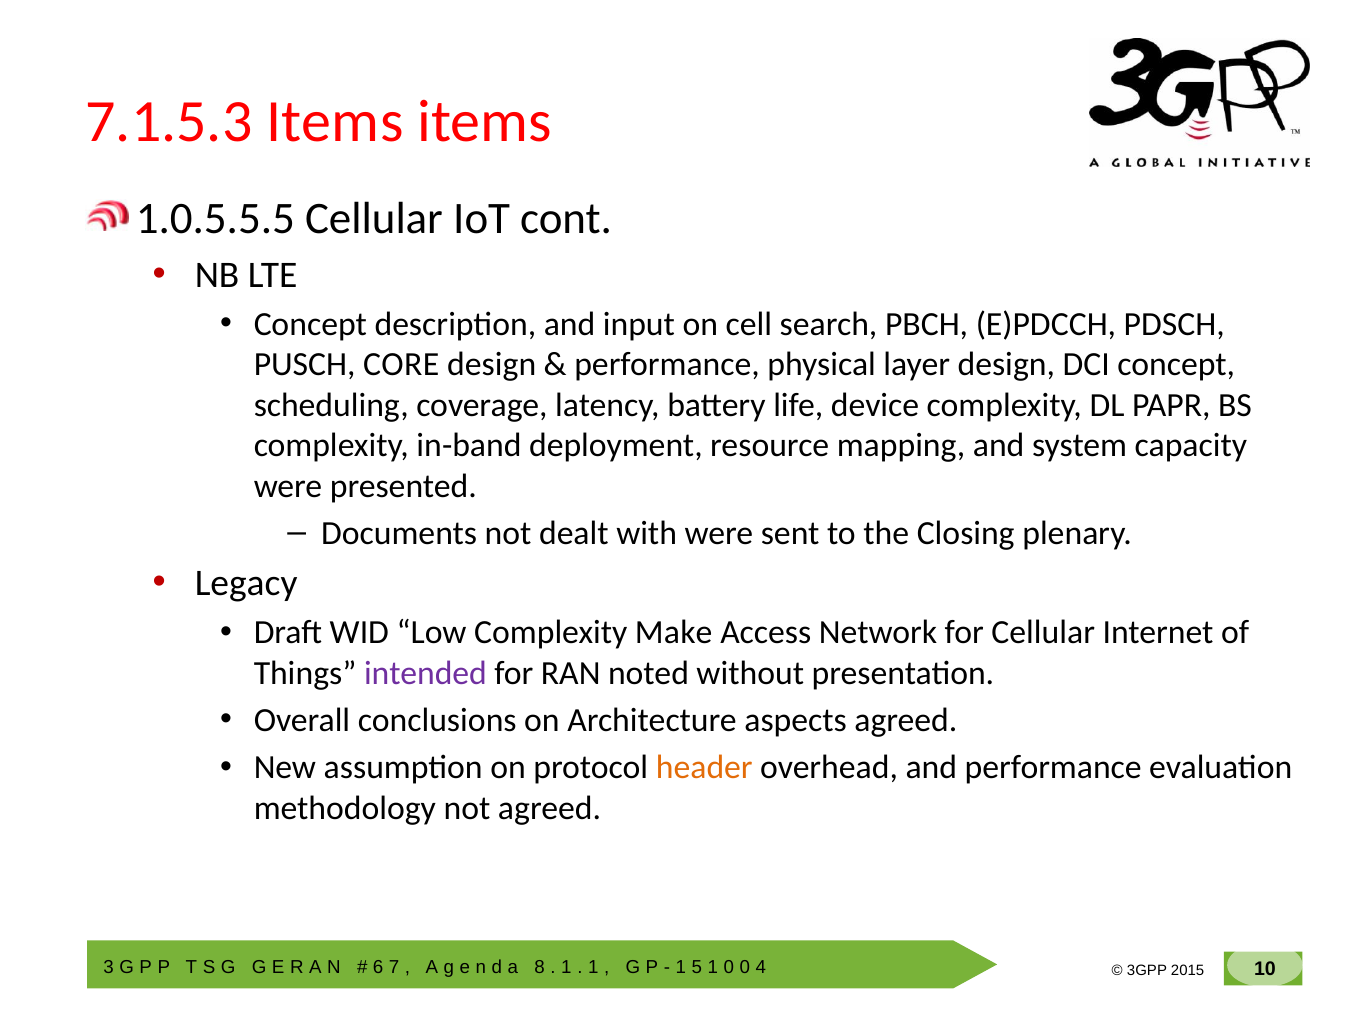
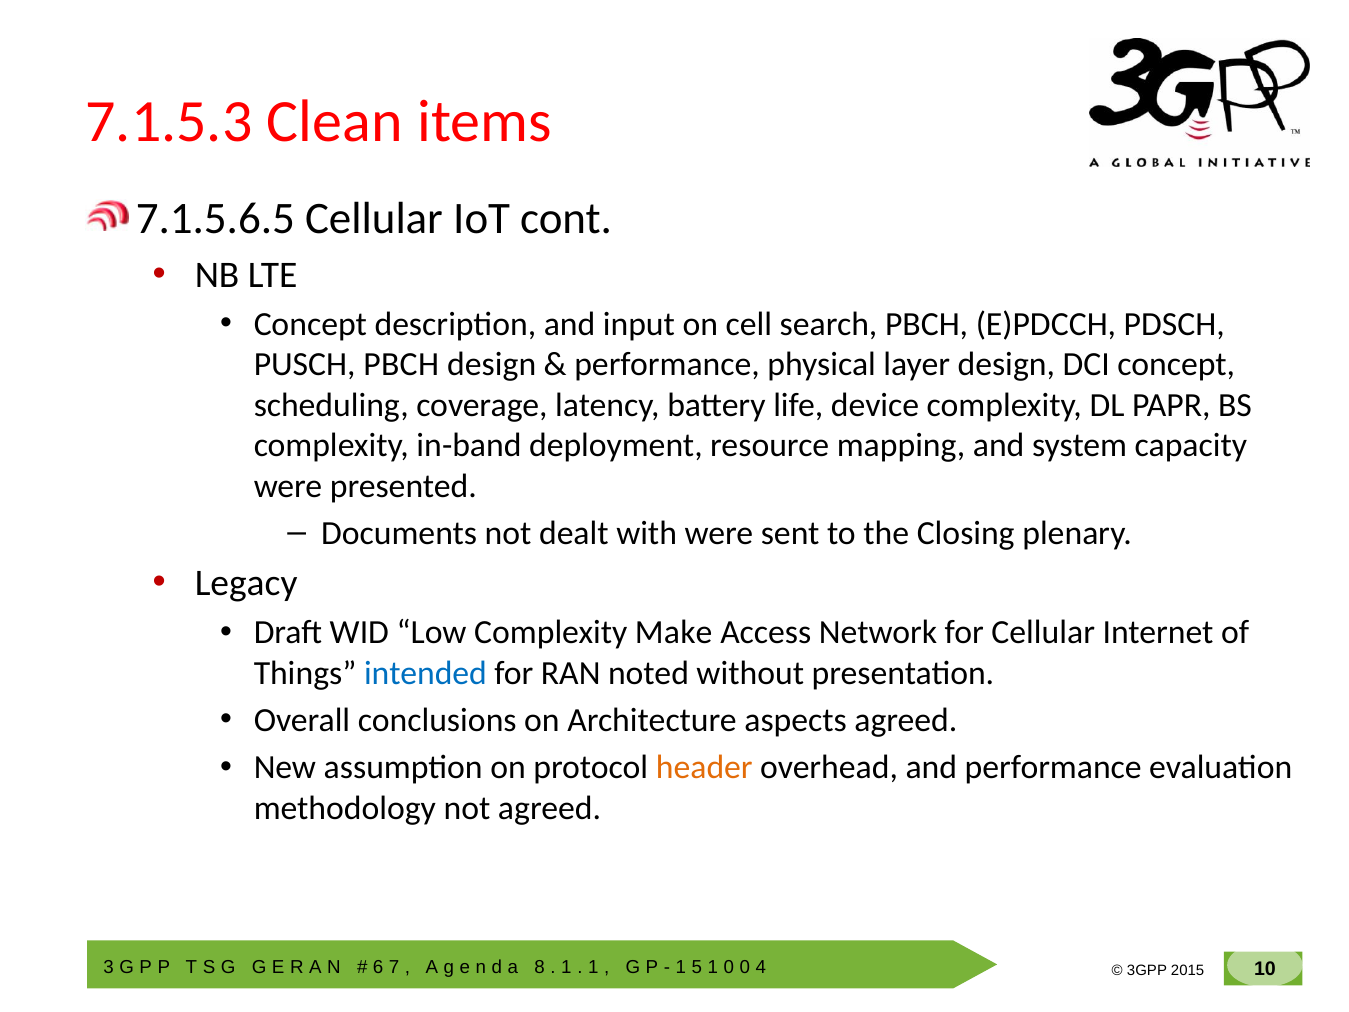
7.1.5.3 Items: Items -> Clean (335, 122)
1.0.5.5.5: 1.0.5.5.5 -> 7.1.5.6.5 (215, 218)
PUSCH CORE: CORE -> PBCH (401, 364)
intended colour: purple -> blue (425, 673)
